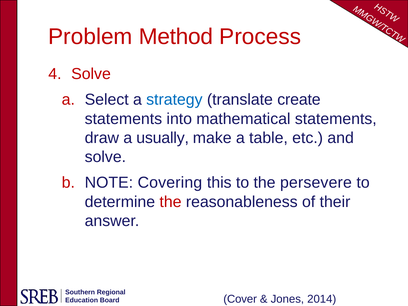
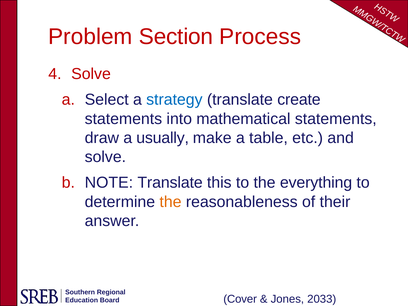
Method: Method -> Section (176, 37)
NOTE Covering: Covering -> Translate (170, 183)
persevere: persevere -> everything (316, 183)
the colour: red -> orange (170, 202)
2014: 2014 -> 2033 (322, 299)
